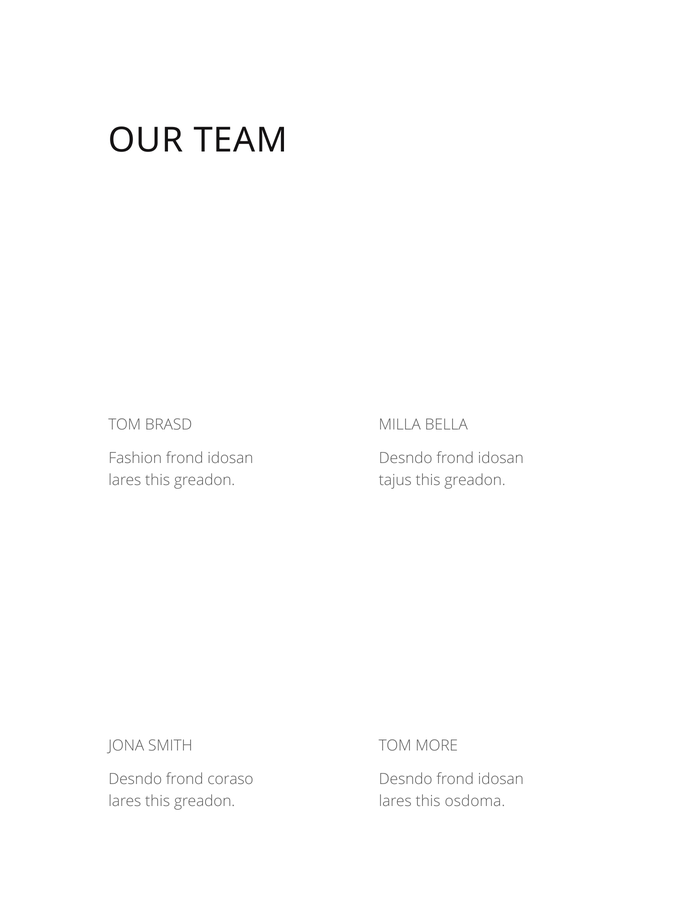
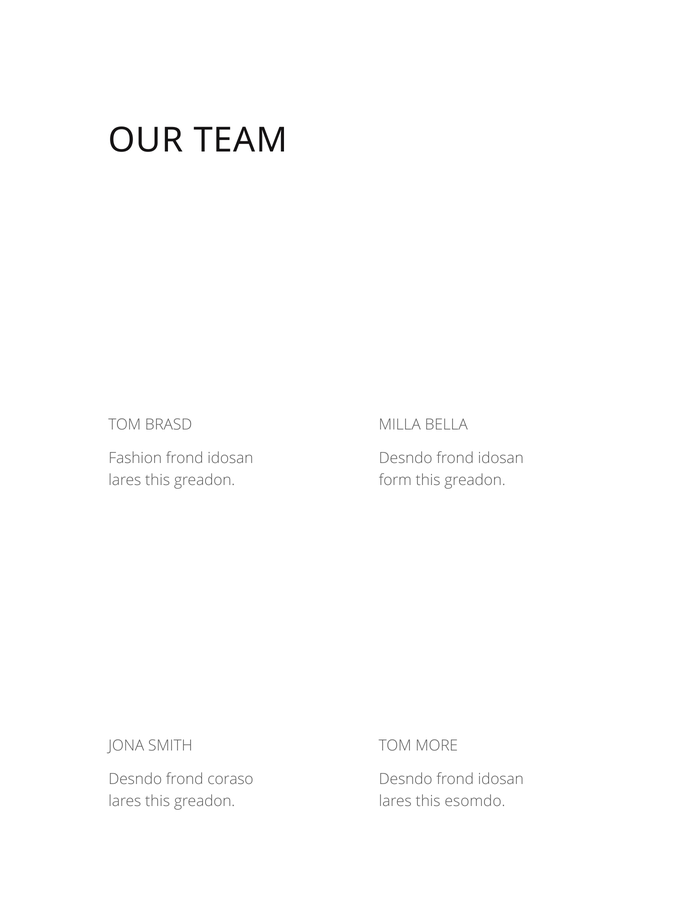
tajus: tajus -> form (395, 481)
osdoma: osdoma -> esomdo (475, 802)
